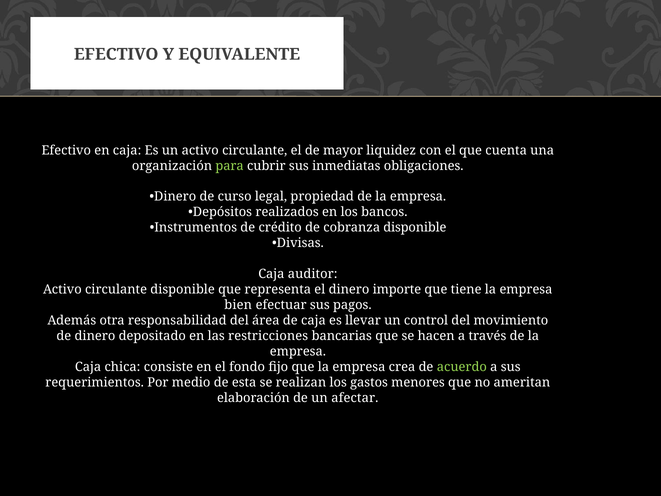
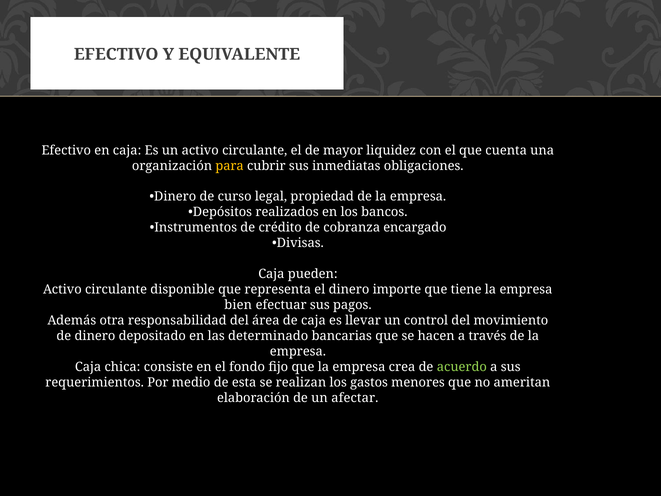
para colour: light green -> yellow (230, 166)
cobranza disponible: disponible -> encargado (415, 228)
auditor: auditor -> pueden (313, 274)
restricciones: restricciones -> determinado (268, 336)
